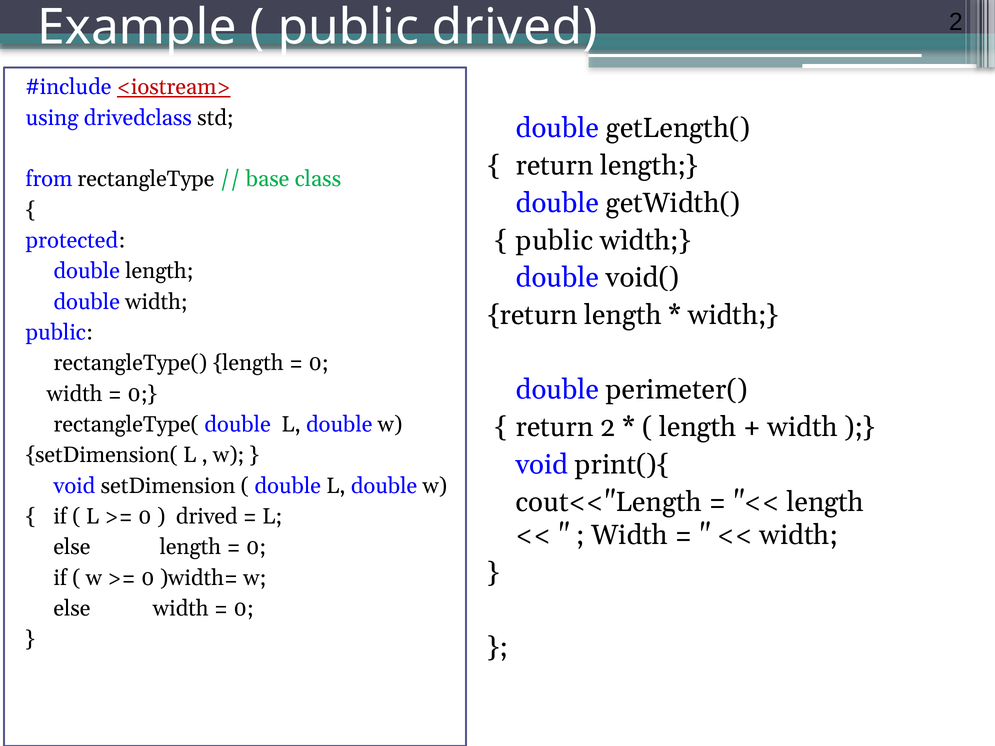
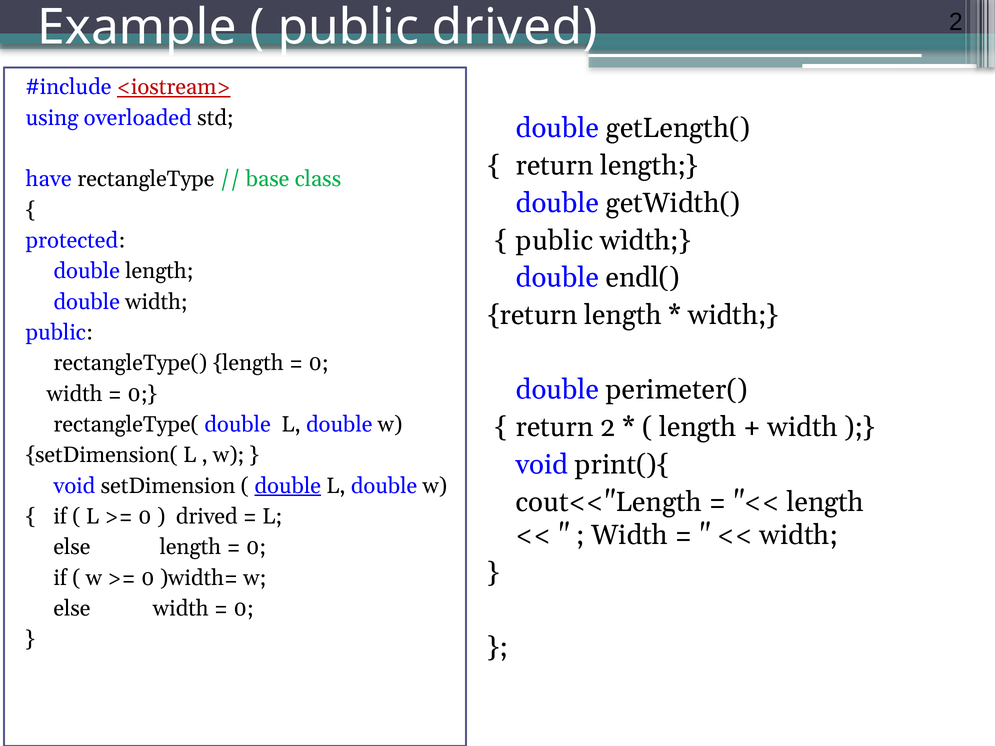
drivedclass: drivedclass -> overloaded (138, 118)
from: from -> have (49, 179)
void(: void( -> endl( (643, 278)
double underline: none -> present (288, 486)
